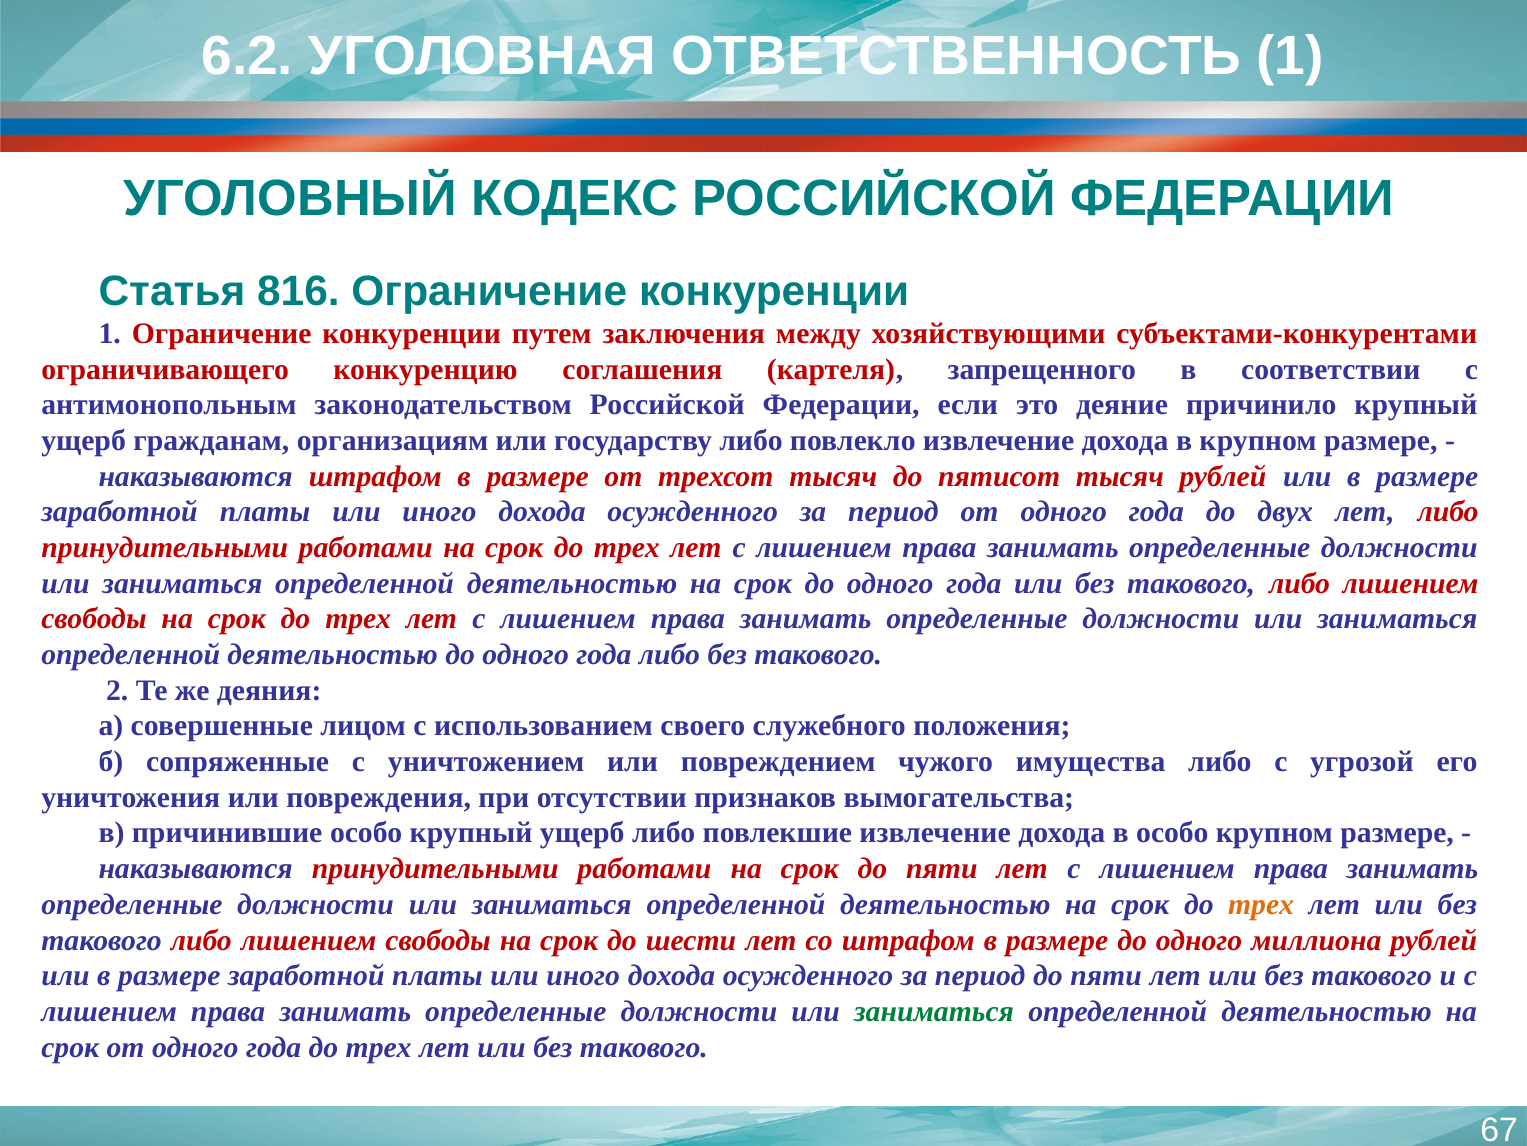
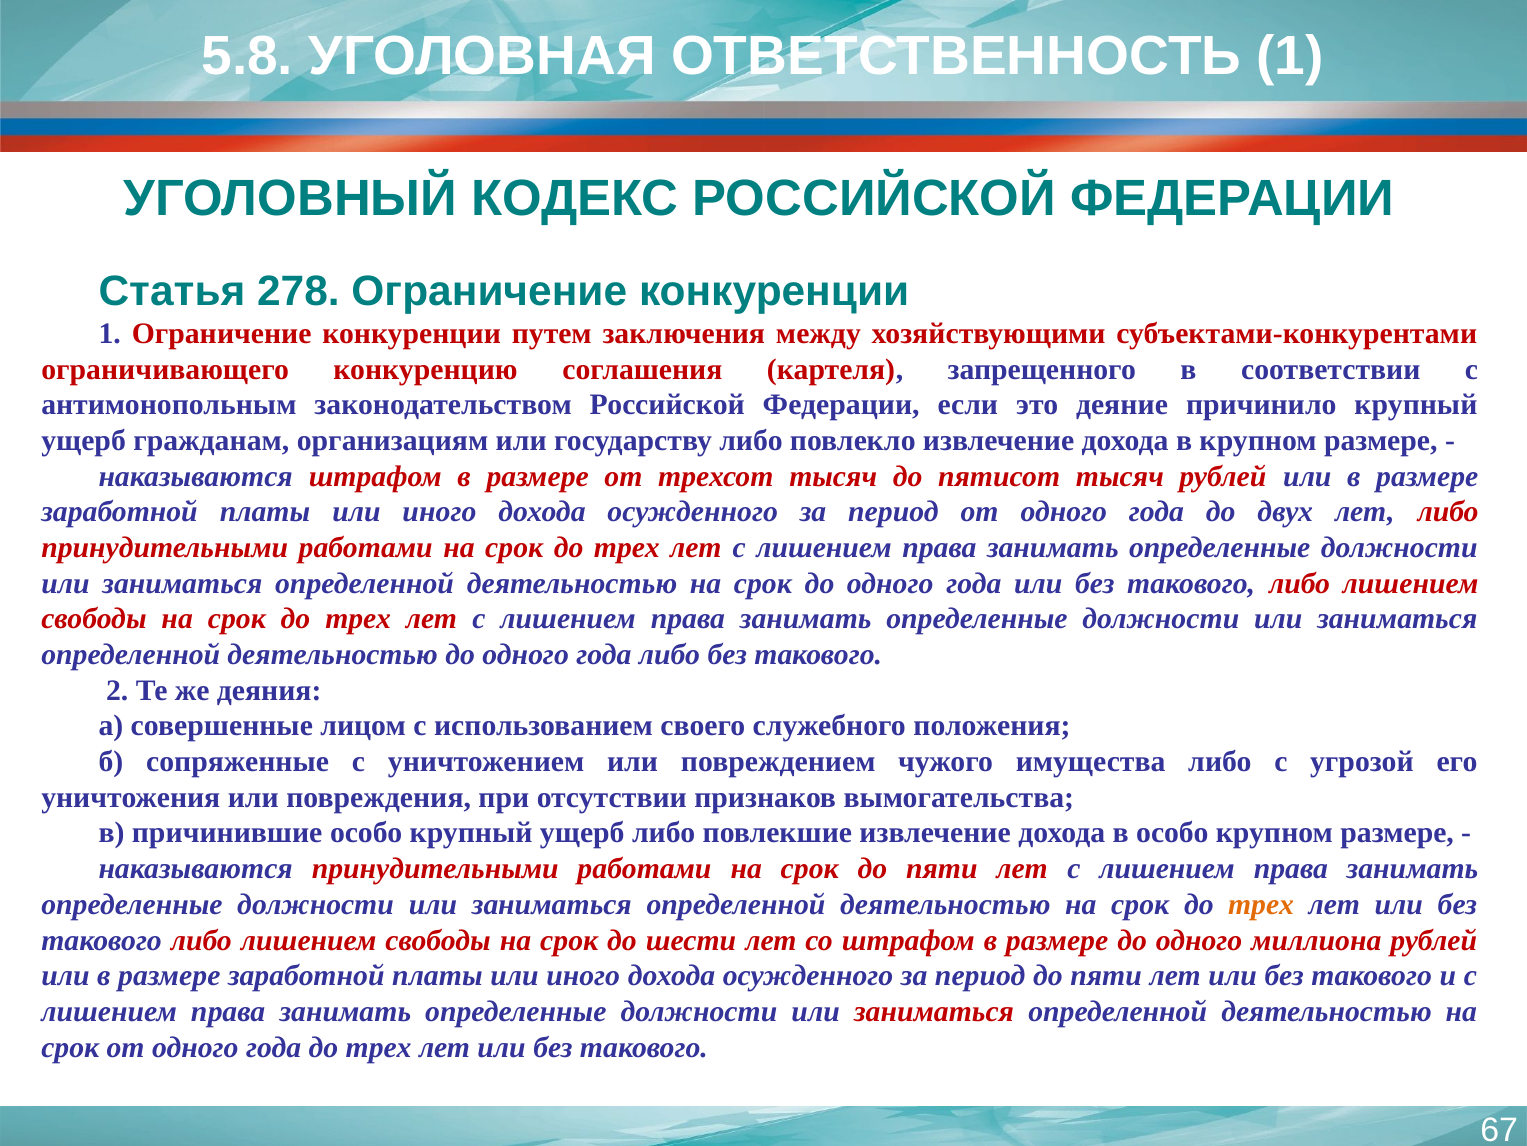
6.2: 6.2 -> 5.8 (247, 56)
816: 816 -> 278 (298, 291)
заниматься colour: green -> red (934, 1011)
